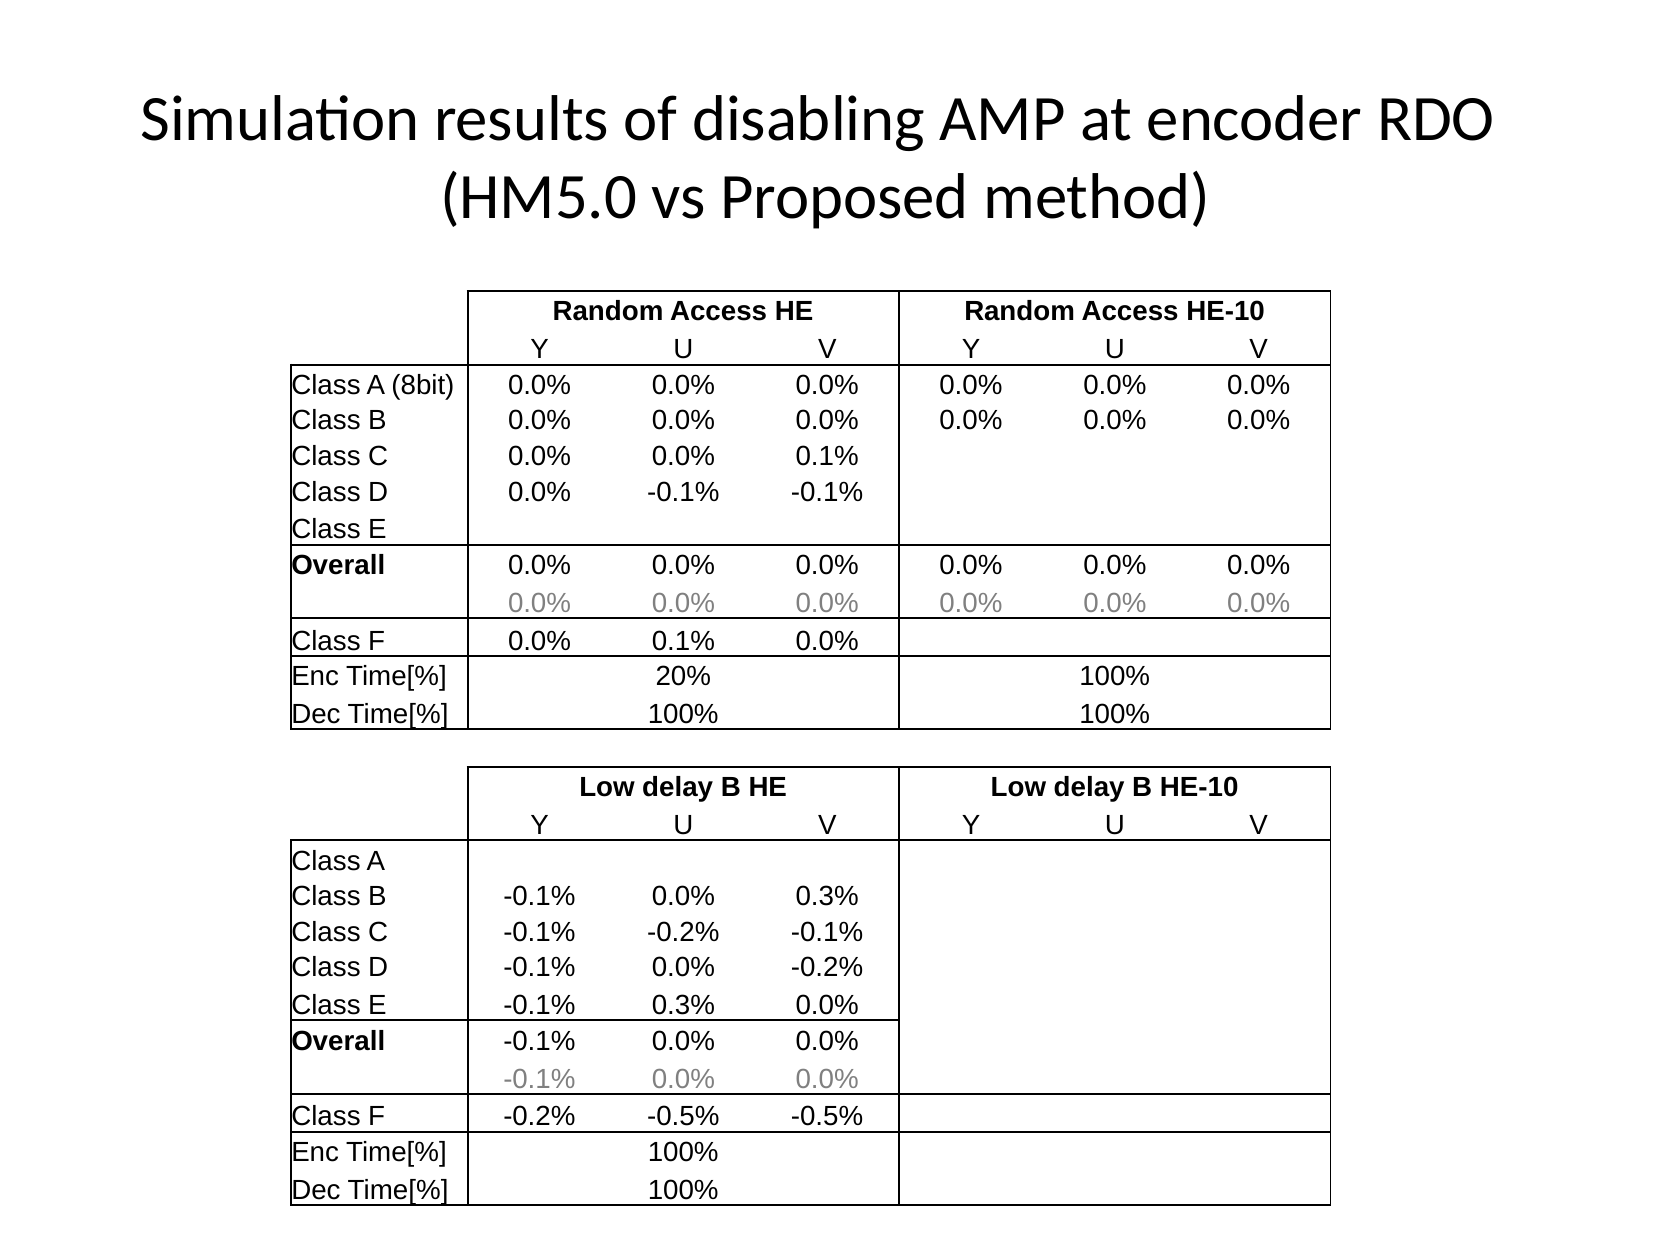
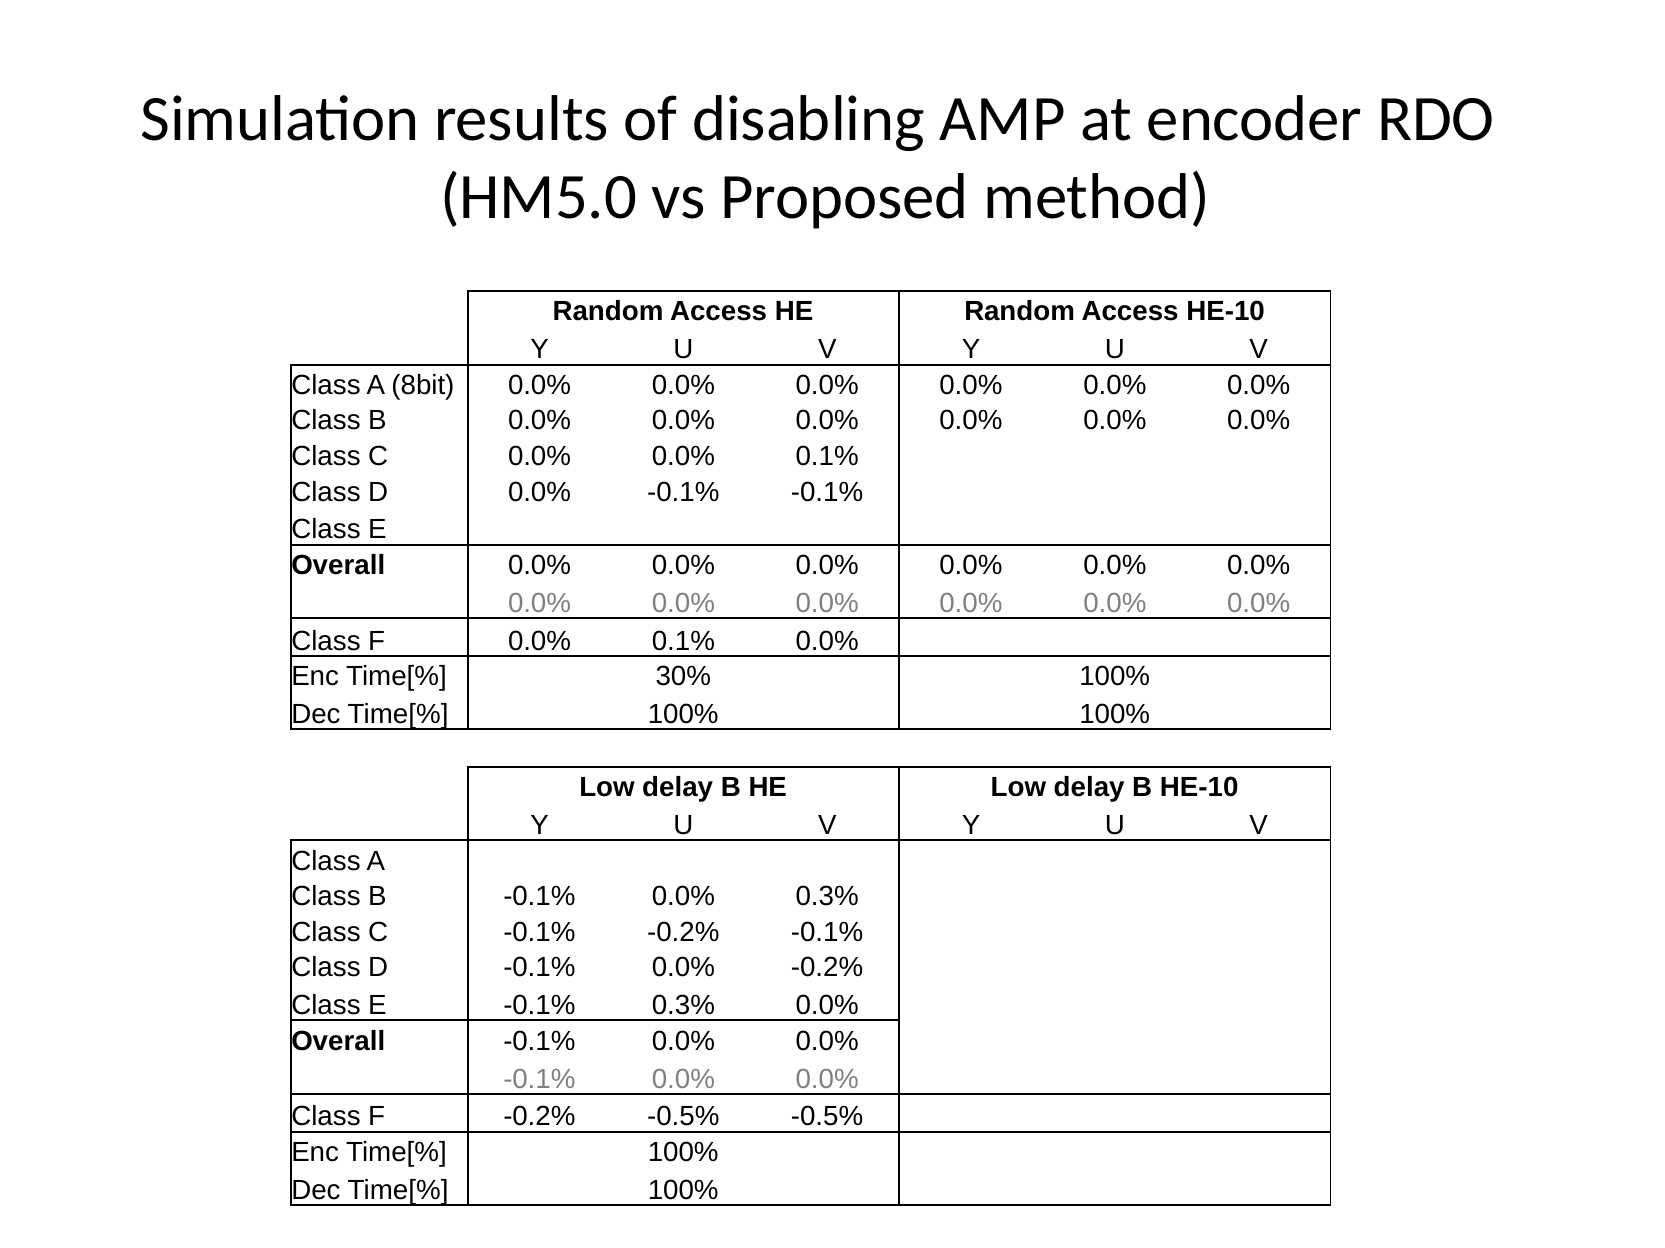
20%: 20% -> 30% (683, 677)
